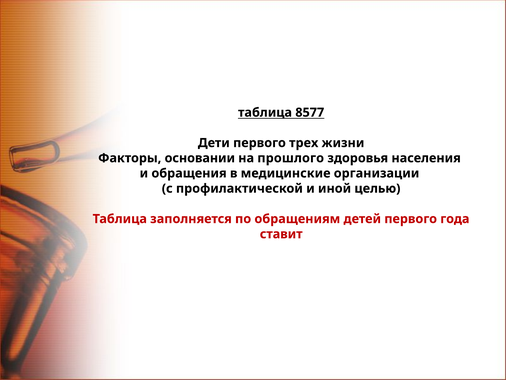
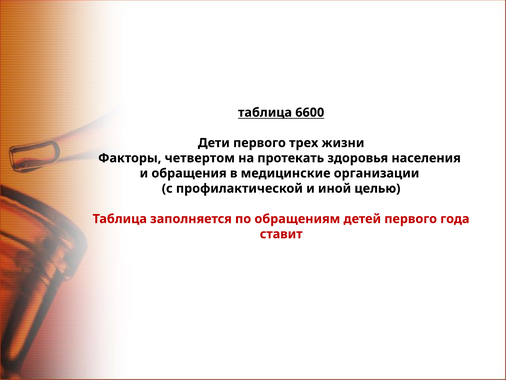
8577: 8577 -> 6600 (310, 112)
основании: основании -> четвертом (200, 158)
прошлого: прошлого -> протекать (291, 158)
